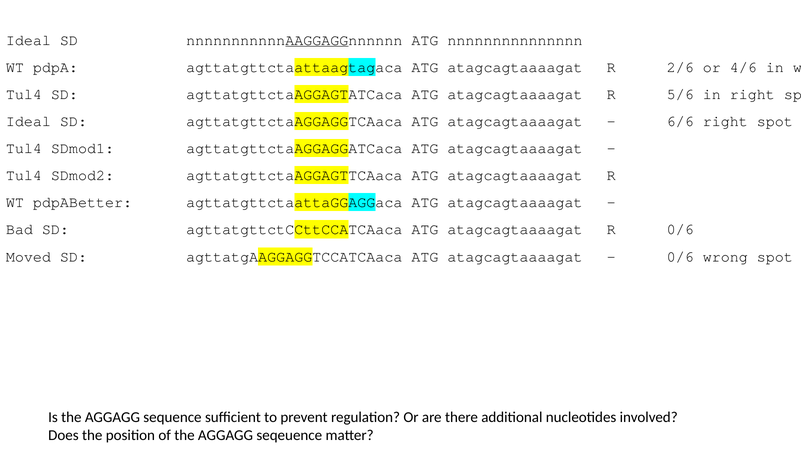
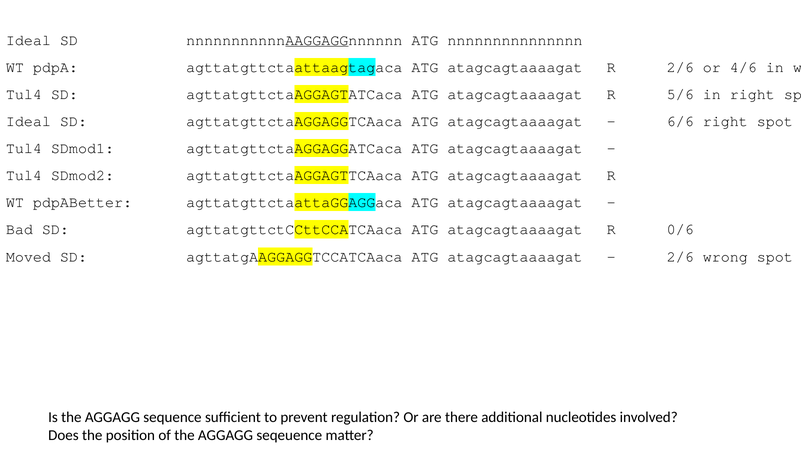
0/6: 0/6 -> 2/6 (680, 256)
